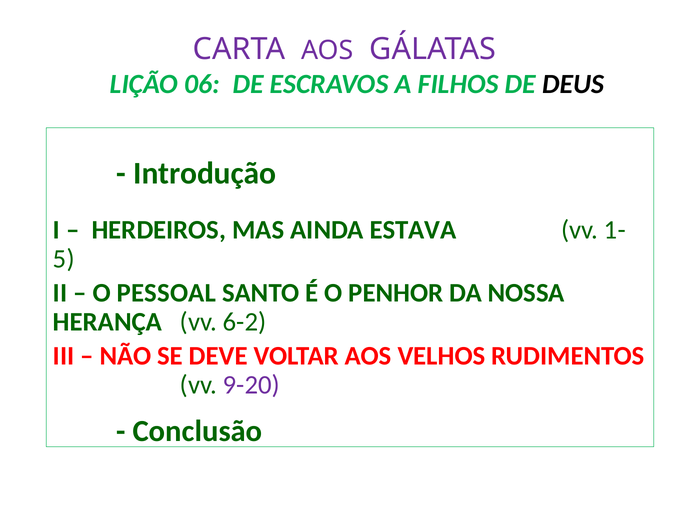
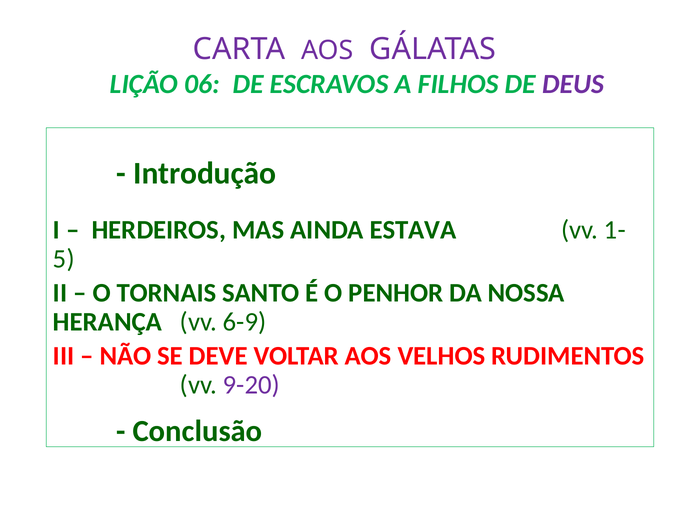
DEUS colour: black -> purple (573, 84)
PESSOAL: PESSOAL -> TORNAIS (167, 293)
6-2: 6-2 -> 6-9 (245, 322)
